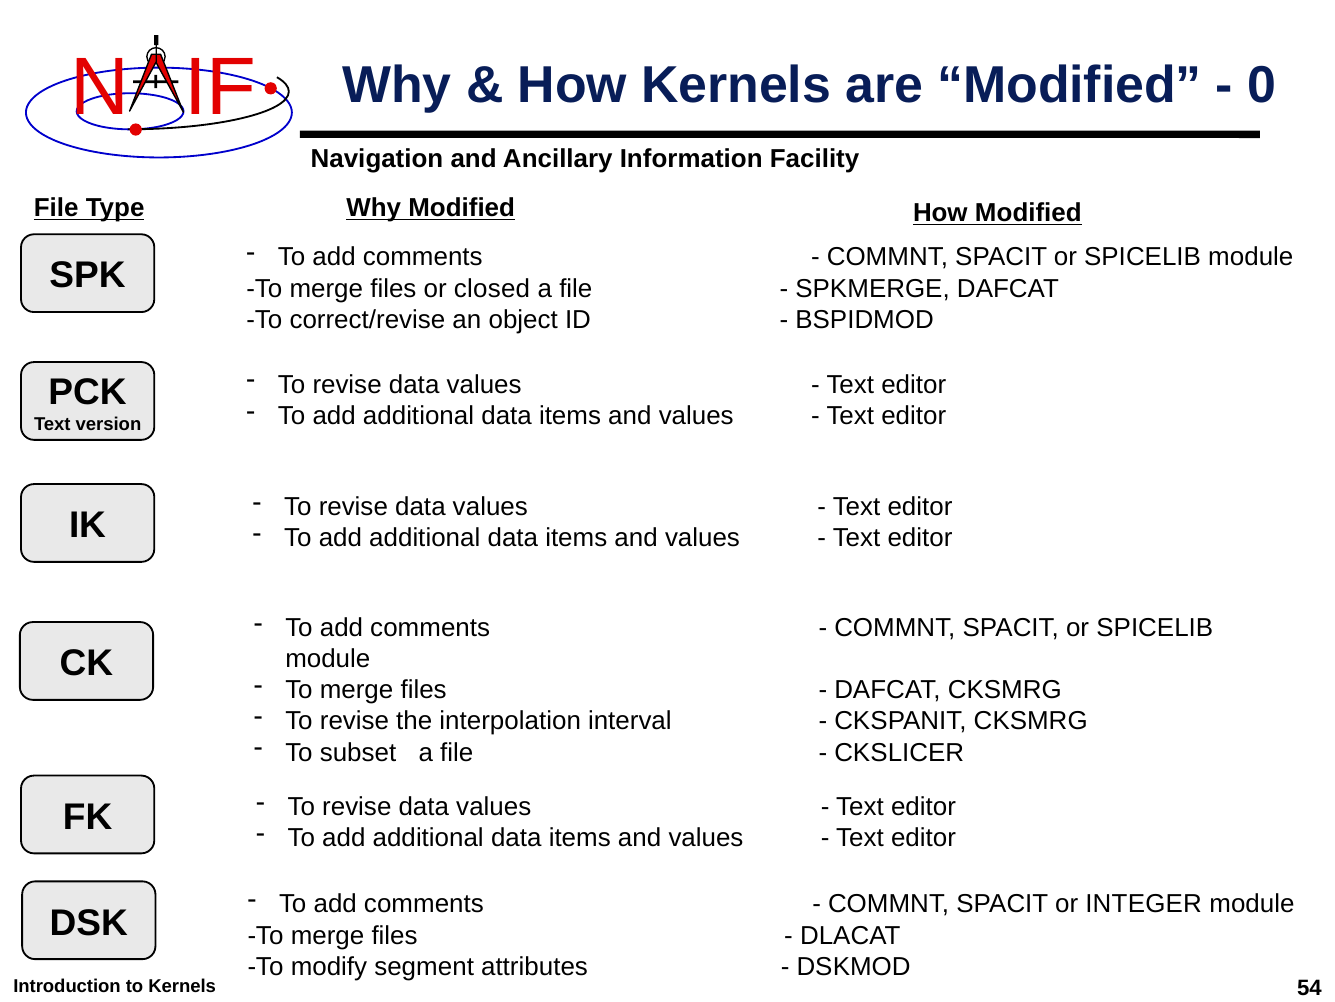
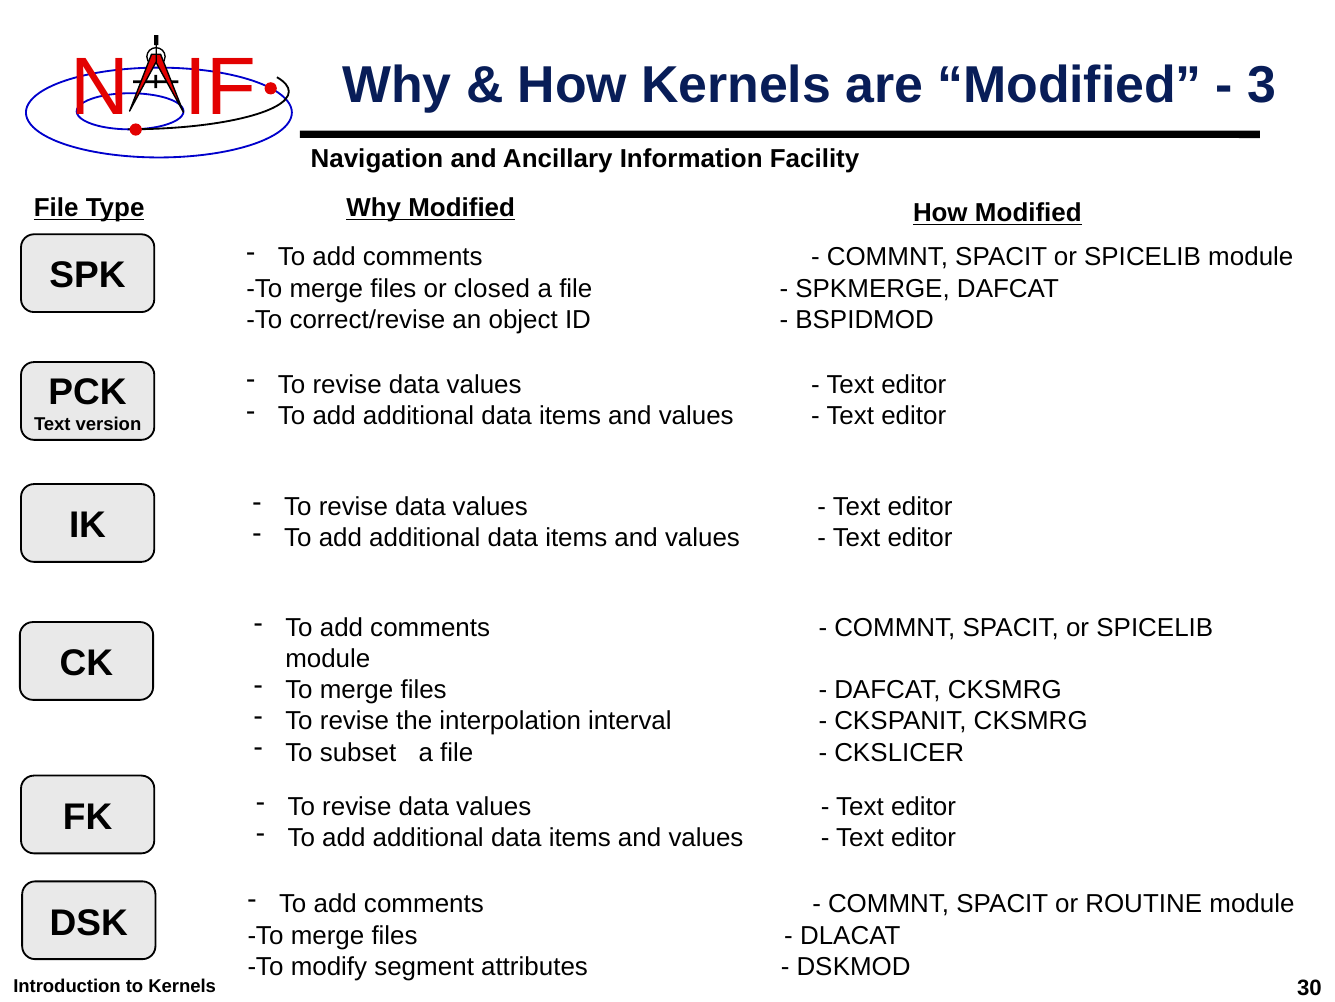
0: 0 -> 3 (1262, 85)
INTEGER: INTEGER -> ROUTINE (1144, 904)
54: 54 -> 30 (1309, 988)
